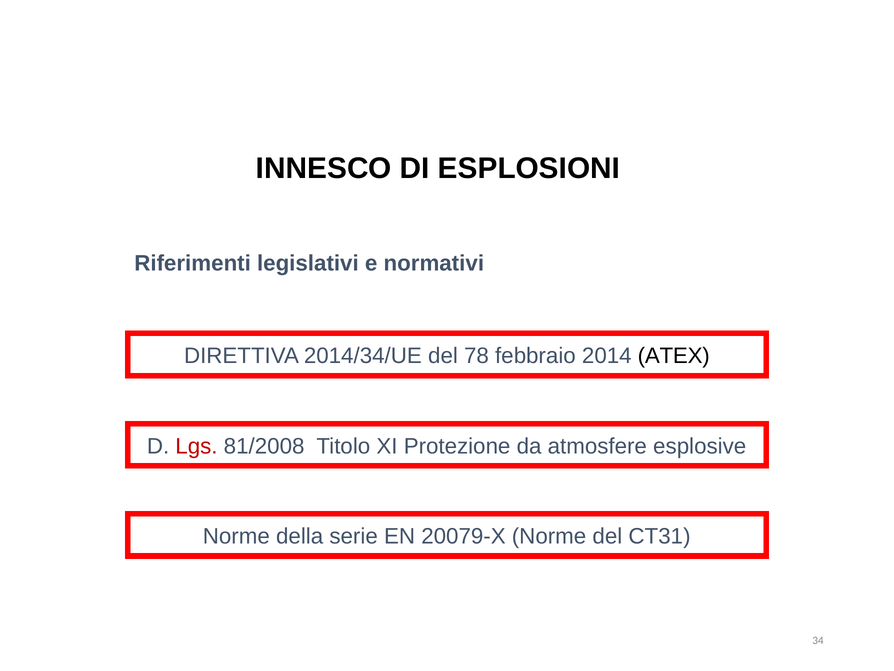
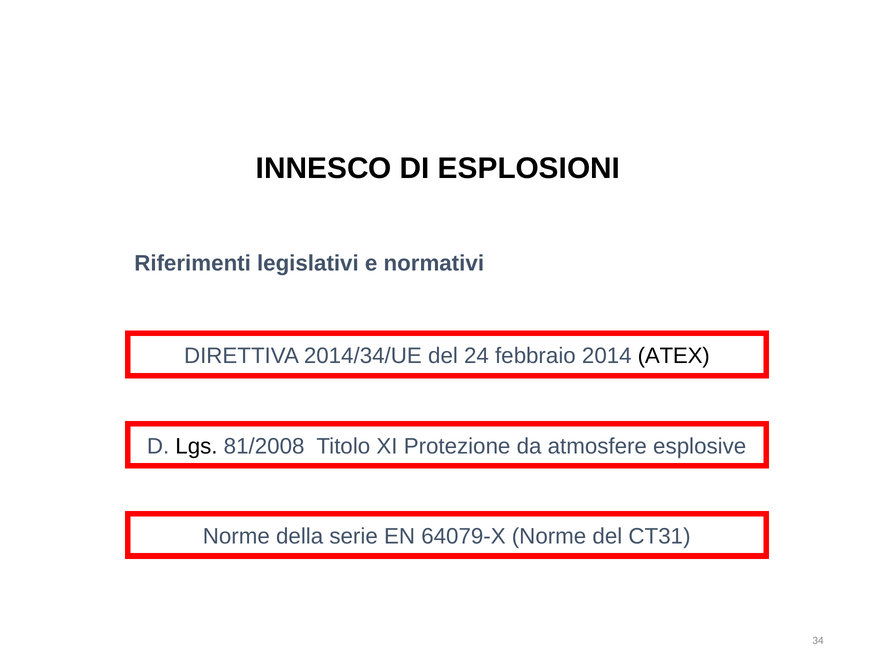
78: 78 -> 24 (476, 356)
Lgs colour: red -> black (196, 446)
20079-X: 20079-X -> 64079-X (463, 536)
